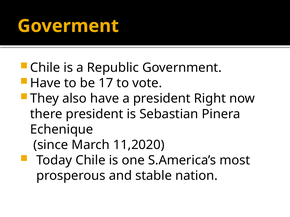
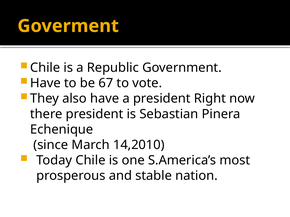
17: 17 -> 67 (106, 83)
11,2020: 11,2020 -> 14,2010 (139, 145)
